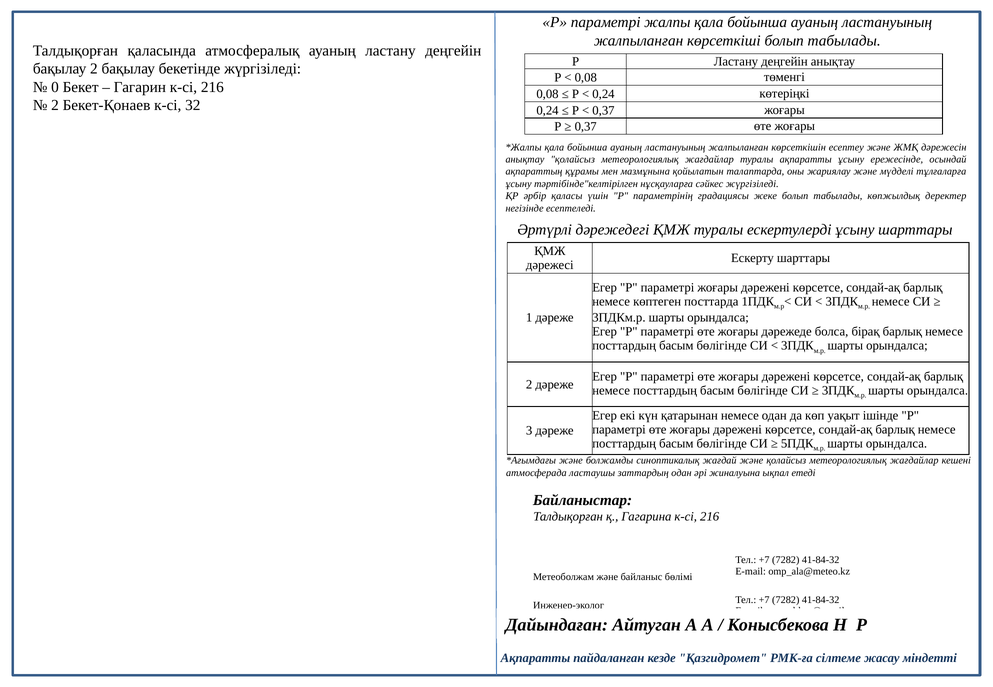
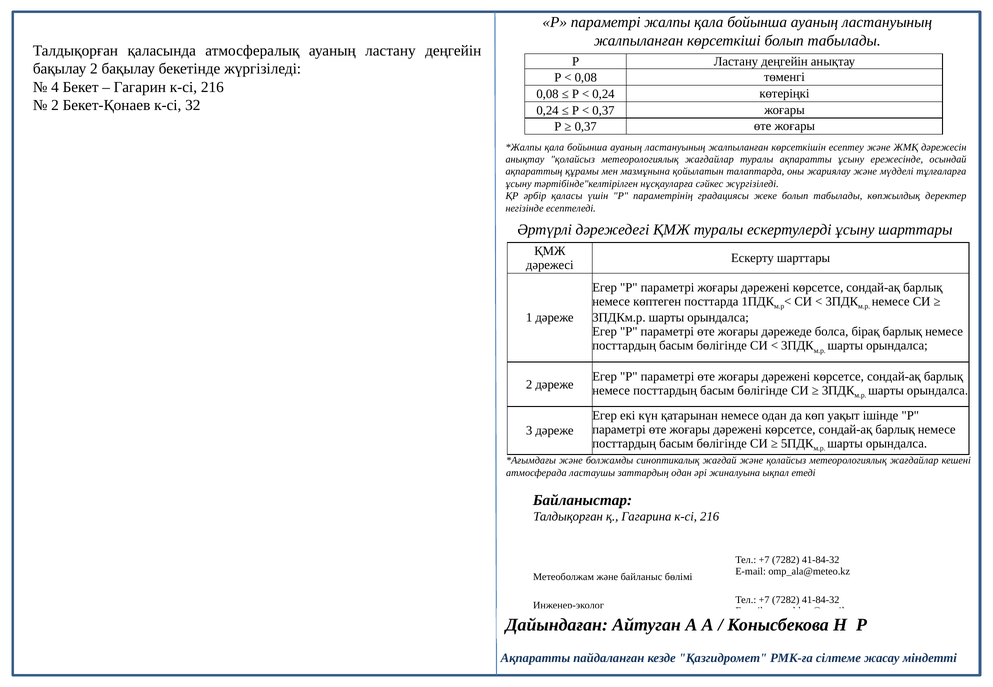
0: 0 -> 4 (55, 87)
